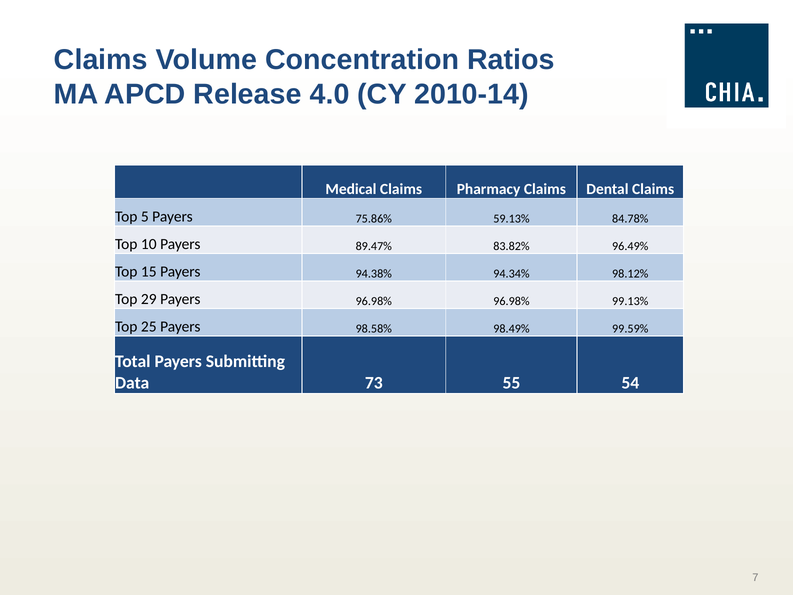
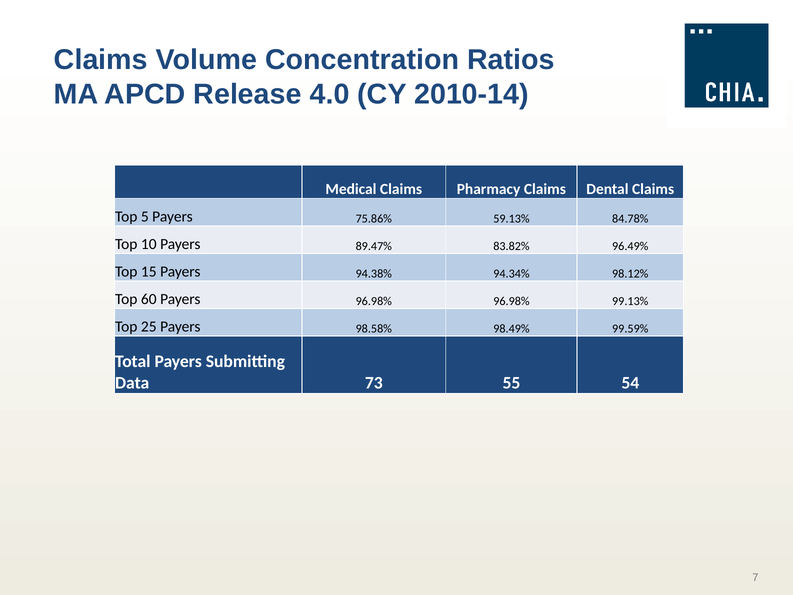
29: 29 -> 60 (149, 299)
